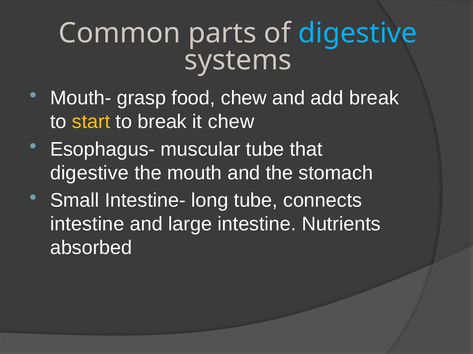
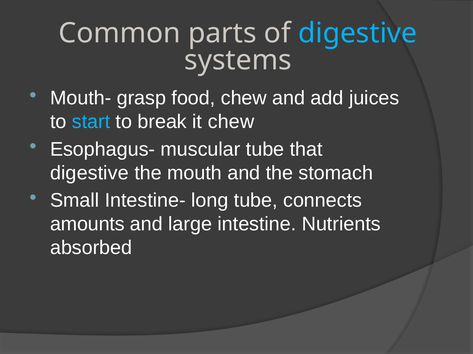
add break: break -> juices (374, 98)
start colour: yellow -> light blue (91, 122)
intestine: intestine -> amounts (87, 224)
